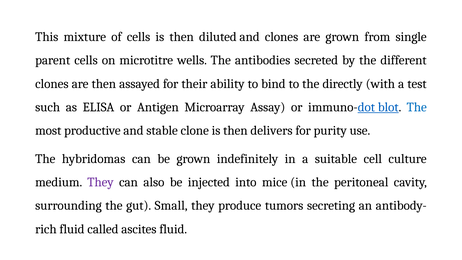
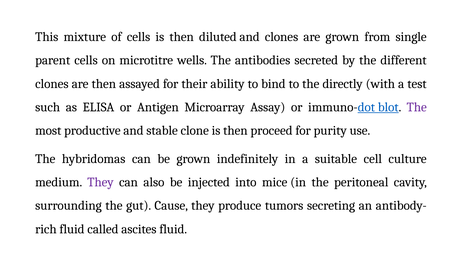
The colour: blue -> purple (417, 107)
delivers: delivers -> proceed (272, 131)
Small: Small -> Cause (171, 206)
